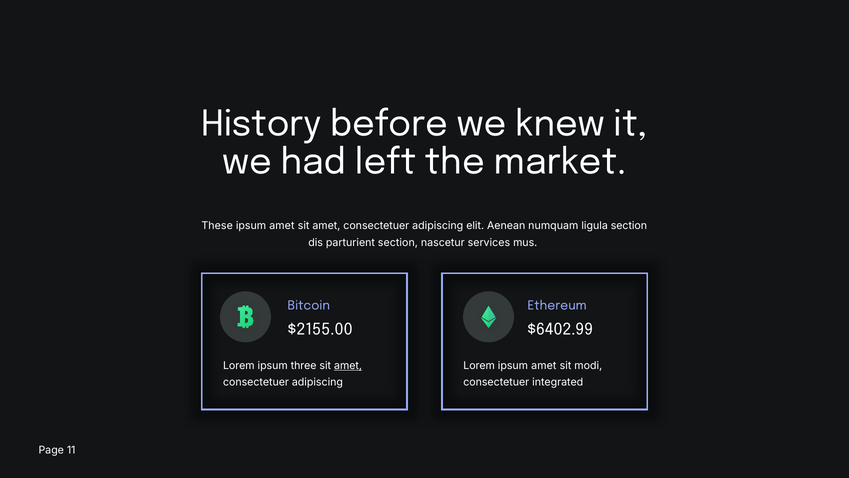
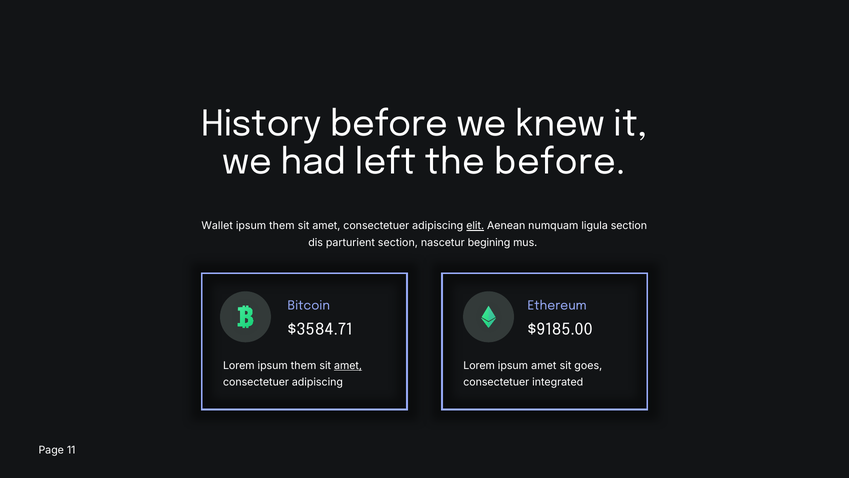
the market: market -> before (560, 162)
These: These -> Wallet (217, 226)
amet: amet -> them (282, 226)
elit underline: none -> present (475, 226)
services: services -> begining (489, 242)
$2155.00: $2155.00 -> $3584.71 (320, 329)
$6402.99: $6402.99 -> $9185.00 (560, 329)
Lorem ipsum three: three -> them (304, 365)
modi: modi -> goes (588, 365)
